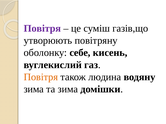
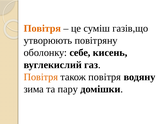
Повітря colour: purple -> orange (42, 28)
також людина: людина -> повітря (105, 77)
та зима: зима -> пару (68, 89)
